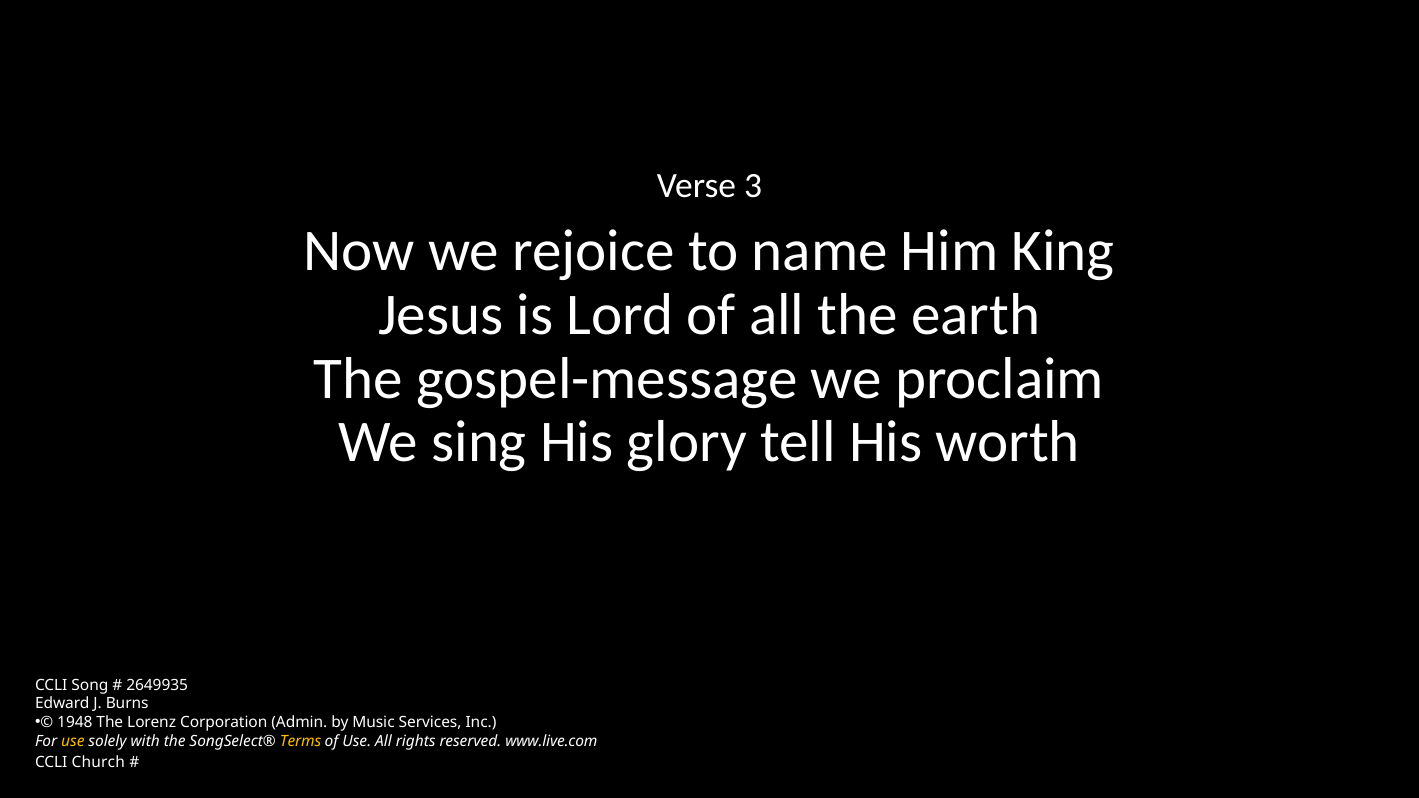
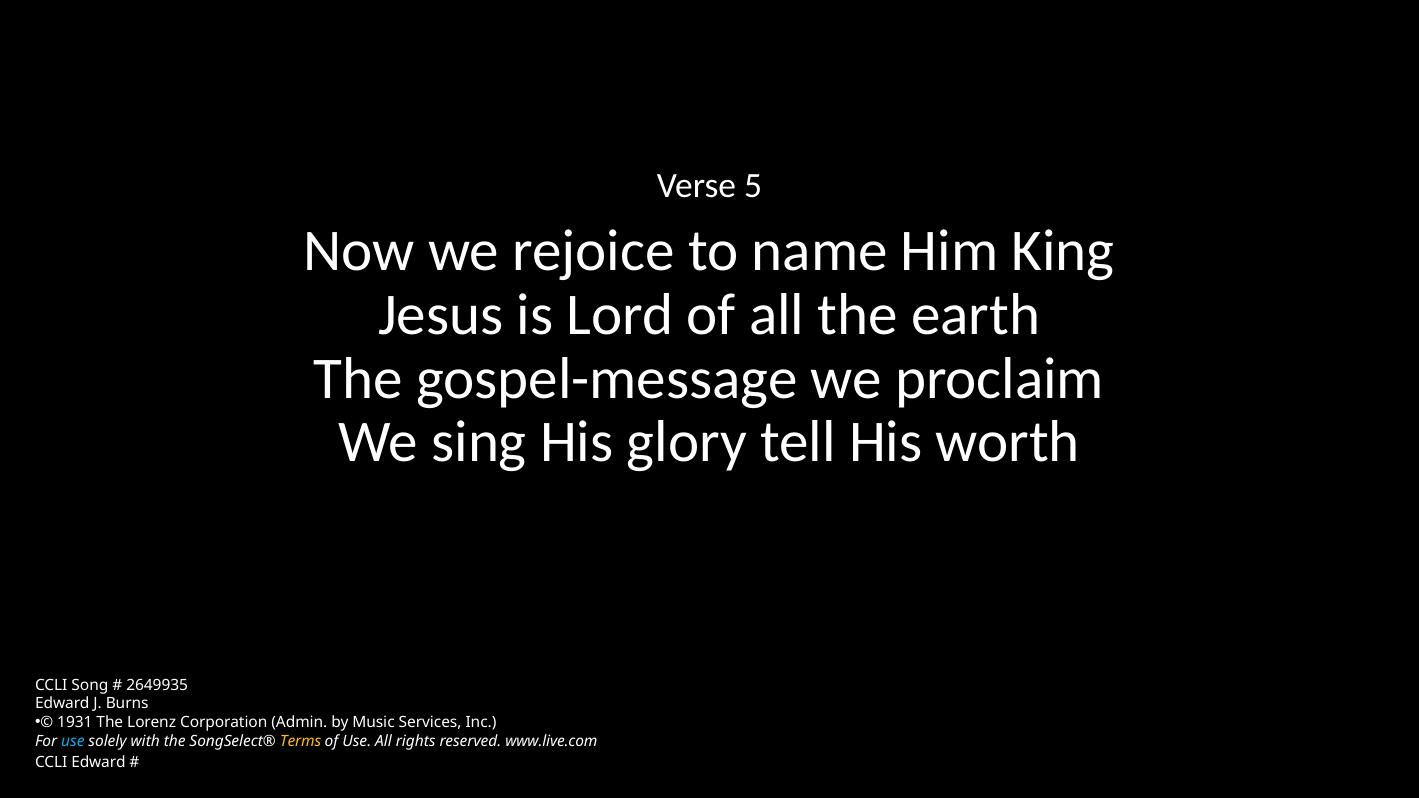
3: 3 -> 5 (753, 185)
1948: 1948 -> 1931 (75, 723)
use colour: yellow -> light blue (73, 741)
CCLI Church: Church -> Edward (98, 762)
